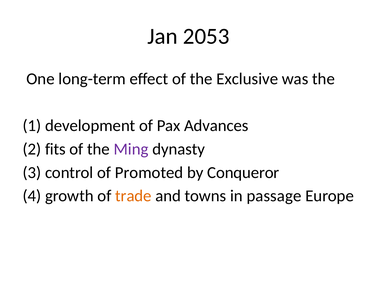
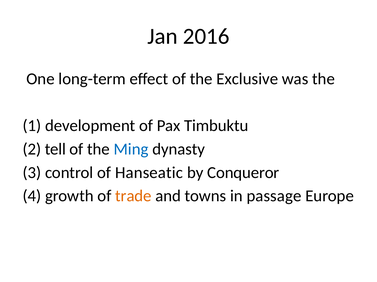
2053: 2053 -> 2016 (206, 36)
Advances: Advances -> Timbuktu (216, 126)
fits: fits -> tell (55, 149)
Ming colour: purple -> blue (131, 149)
Promoted: Promoted -> Hanseatic (149, 173)
